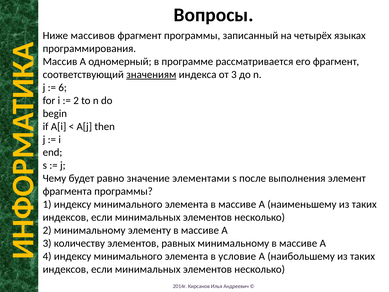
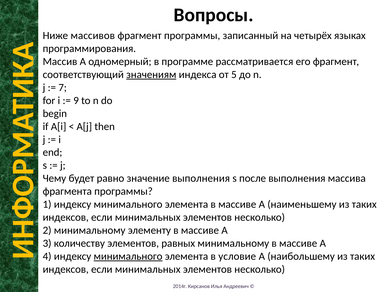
от 3: 3 -> 5 (234, 74)
6: 6 -> 7 (63, 87)
2: 2 -> 9 (76, 100)
значение элементами: элементами -> выполнения (201, 178)
элемент: элемент -> массива (347, 178)
минимального underline: none -> present (128, 256)
